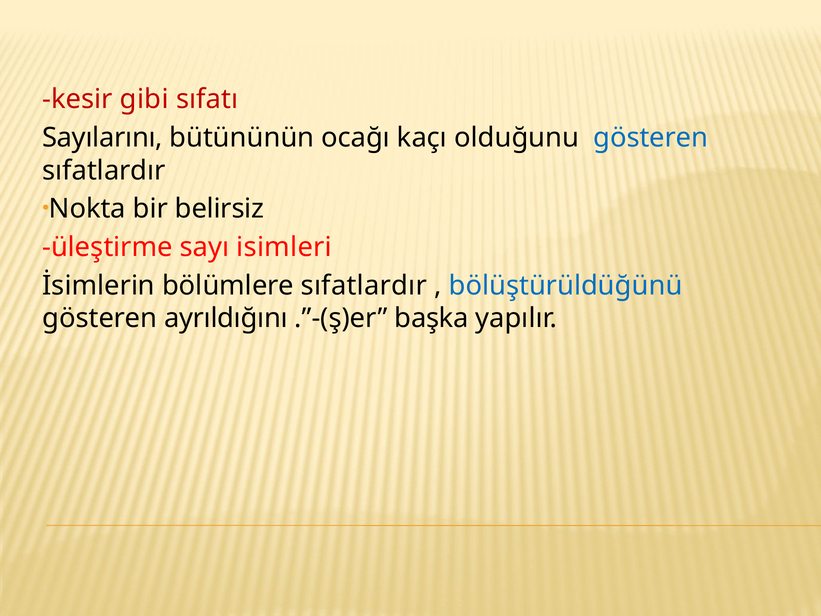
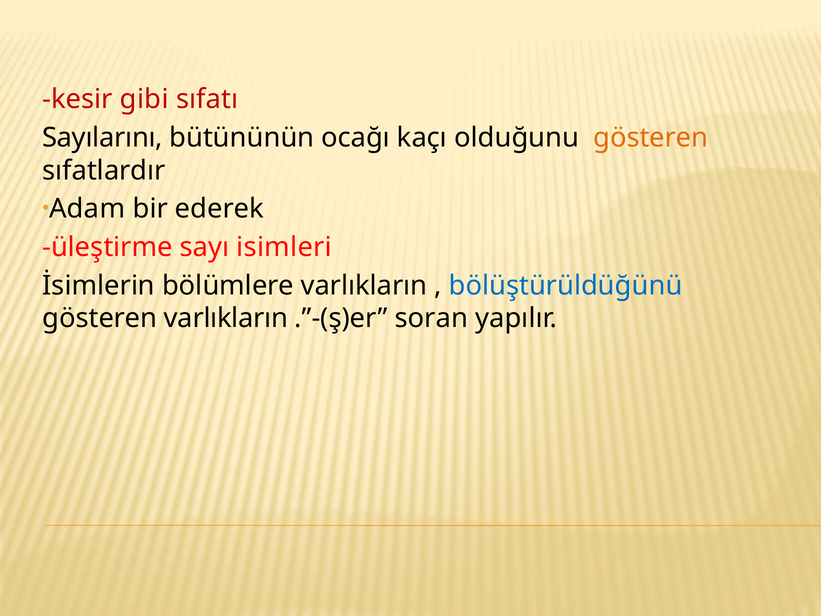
gösteren colour: blue -> orange (651, 138)
Nokta: Nokta -> Adam (87, 209)
belirsiz: belirsiz -> ederek (219, 209)
bölümlere sıfatlardır: sıfatlardır -> varlıkların (364, 285)
gösteren ayrıldığını: ayrıldığını -> varlıkların (226, 318)
başka: başka -> soran (431, 318)
